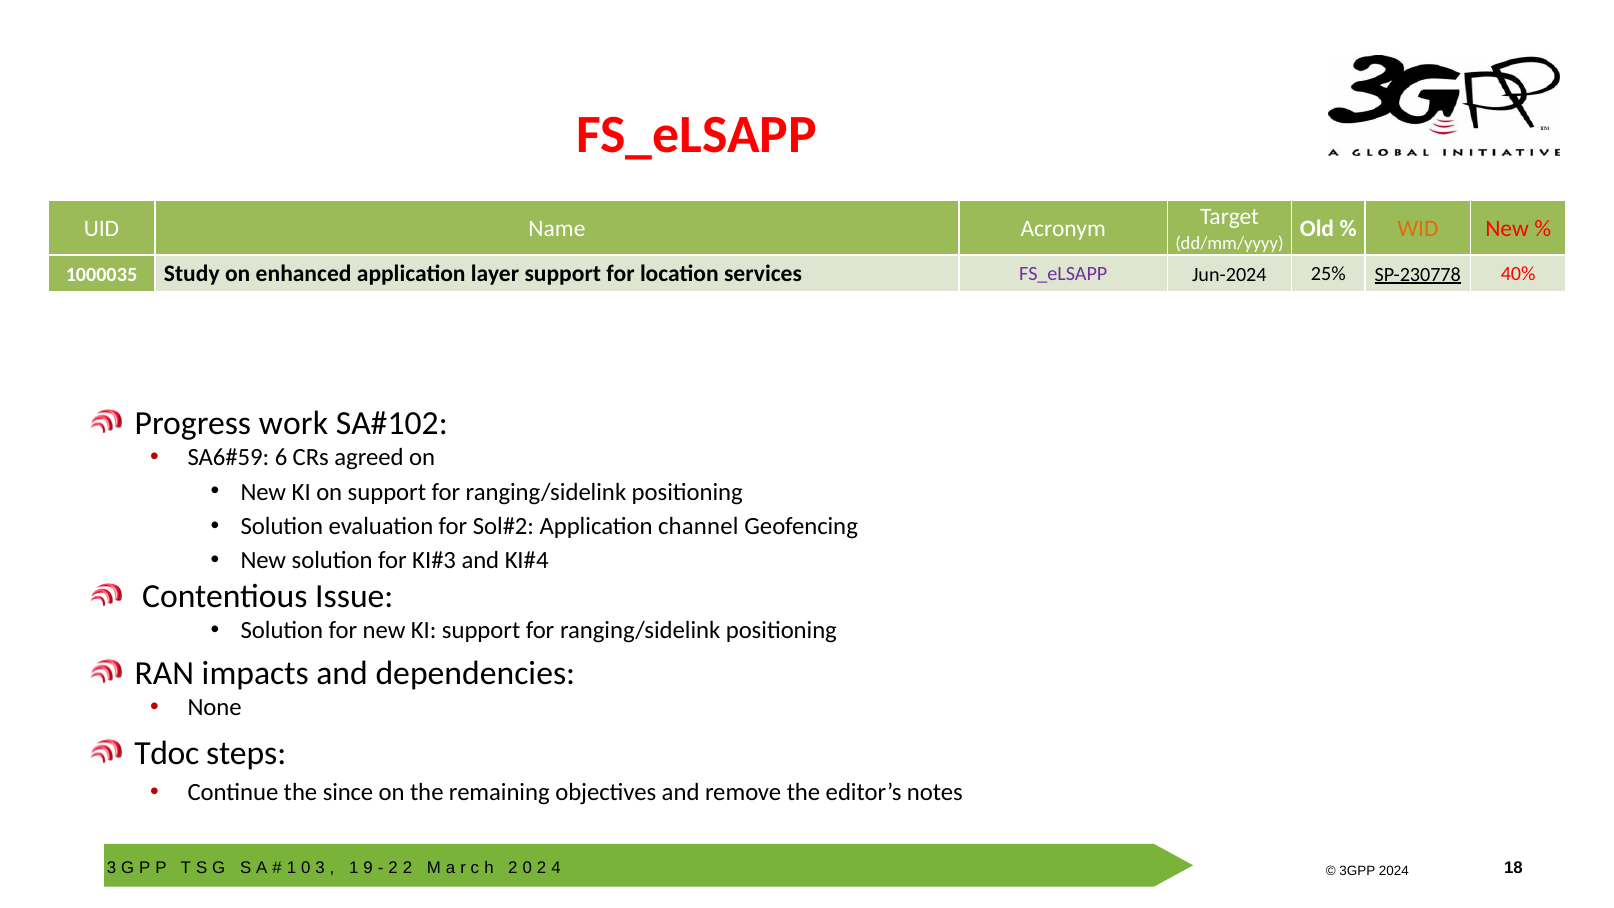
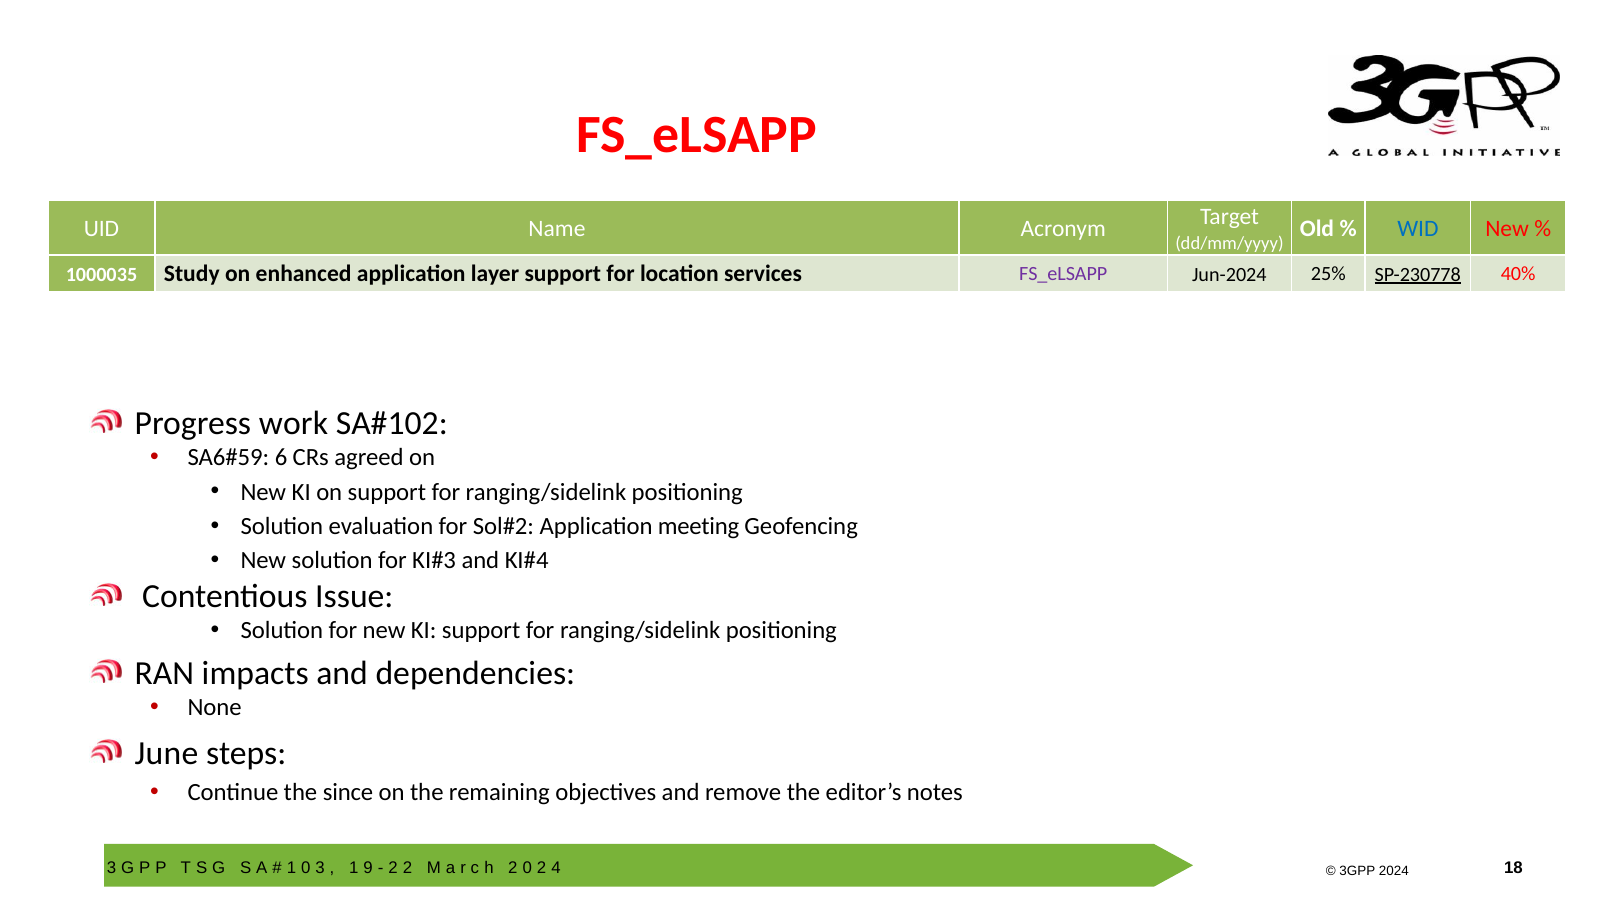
WID colour: orange -> blue (1418, 229)
channel: channel -> meeting (699, 526)
Tdoc: Tdoc -> June (166, 753)
